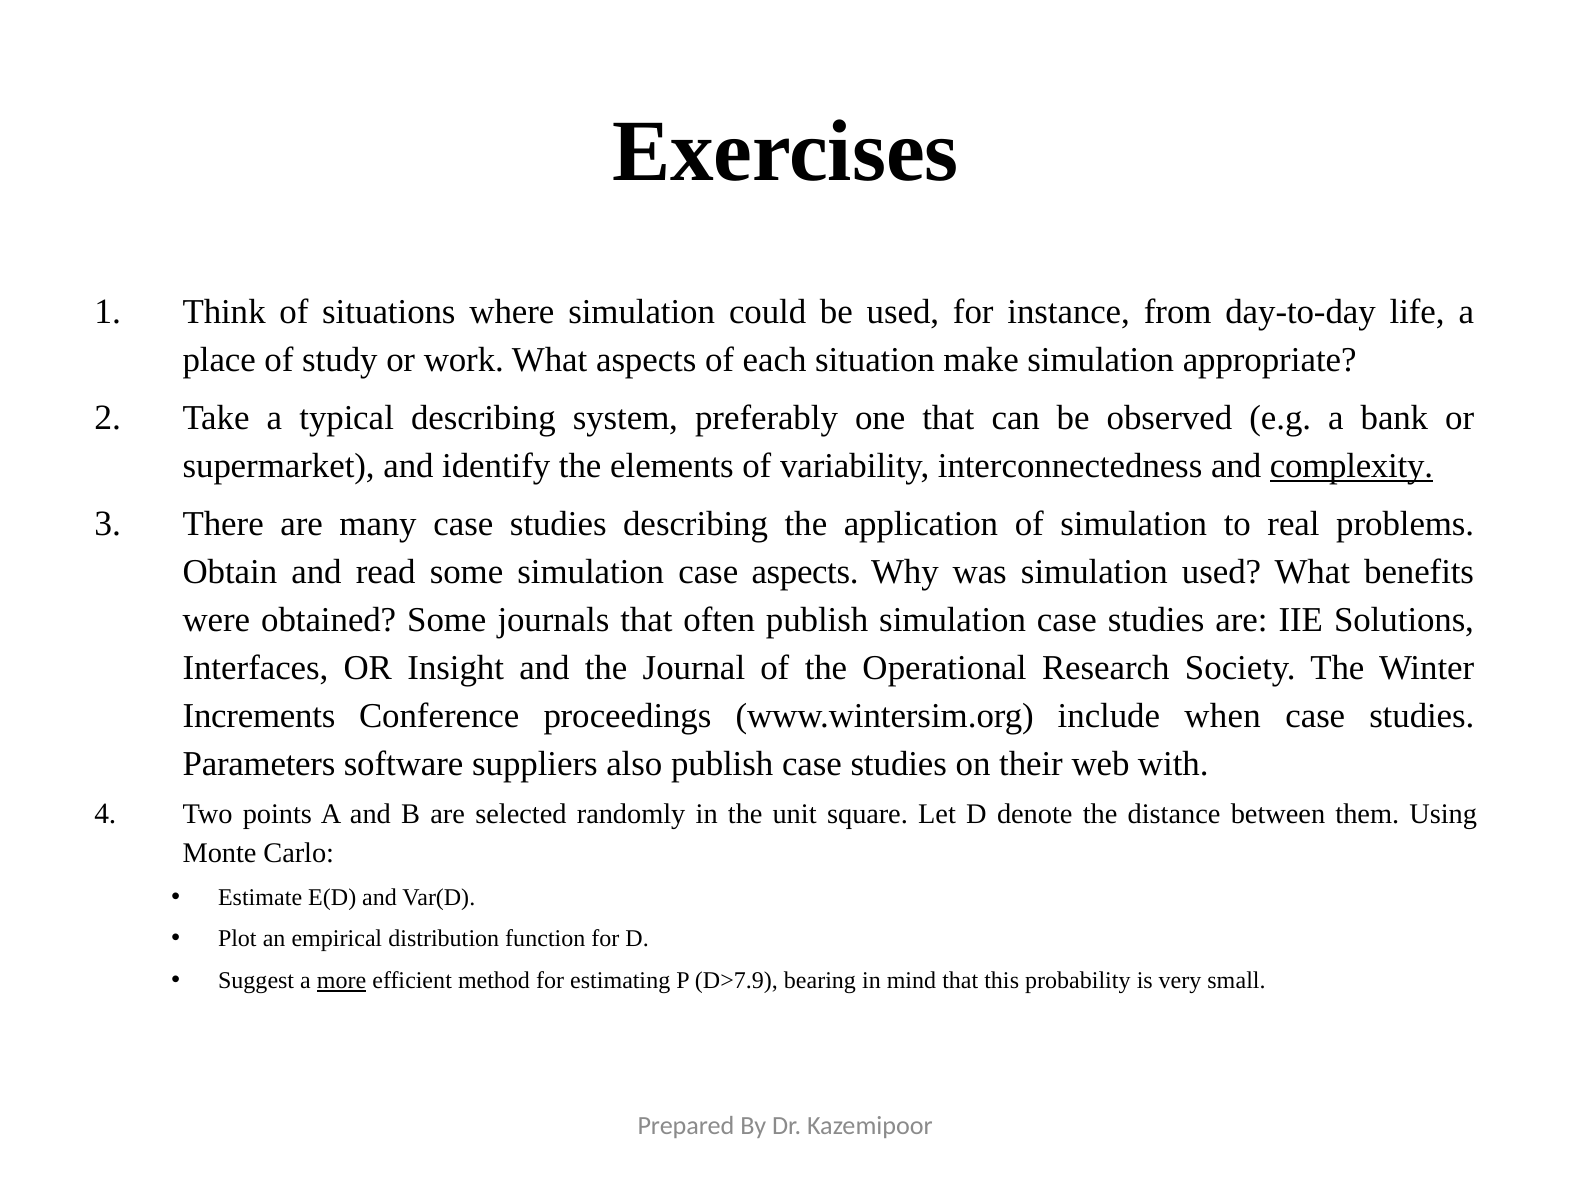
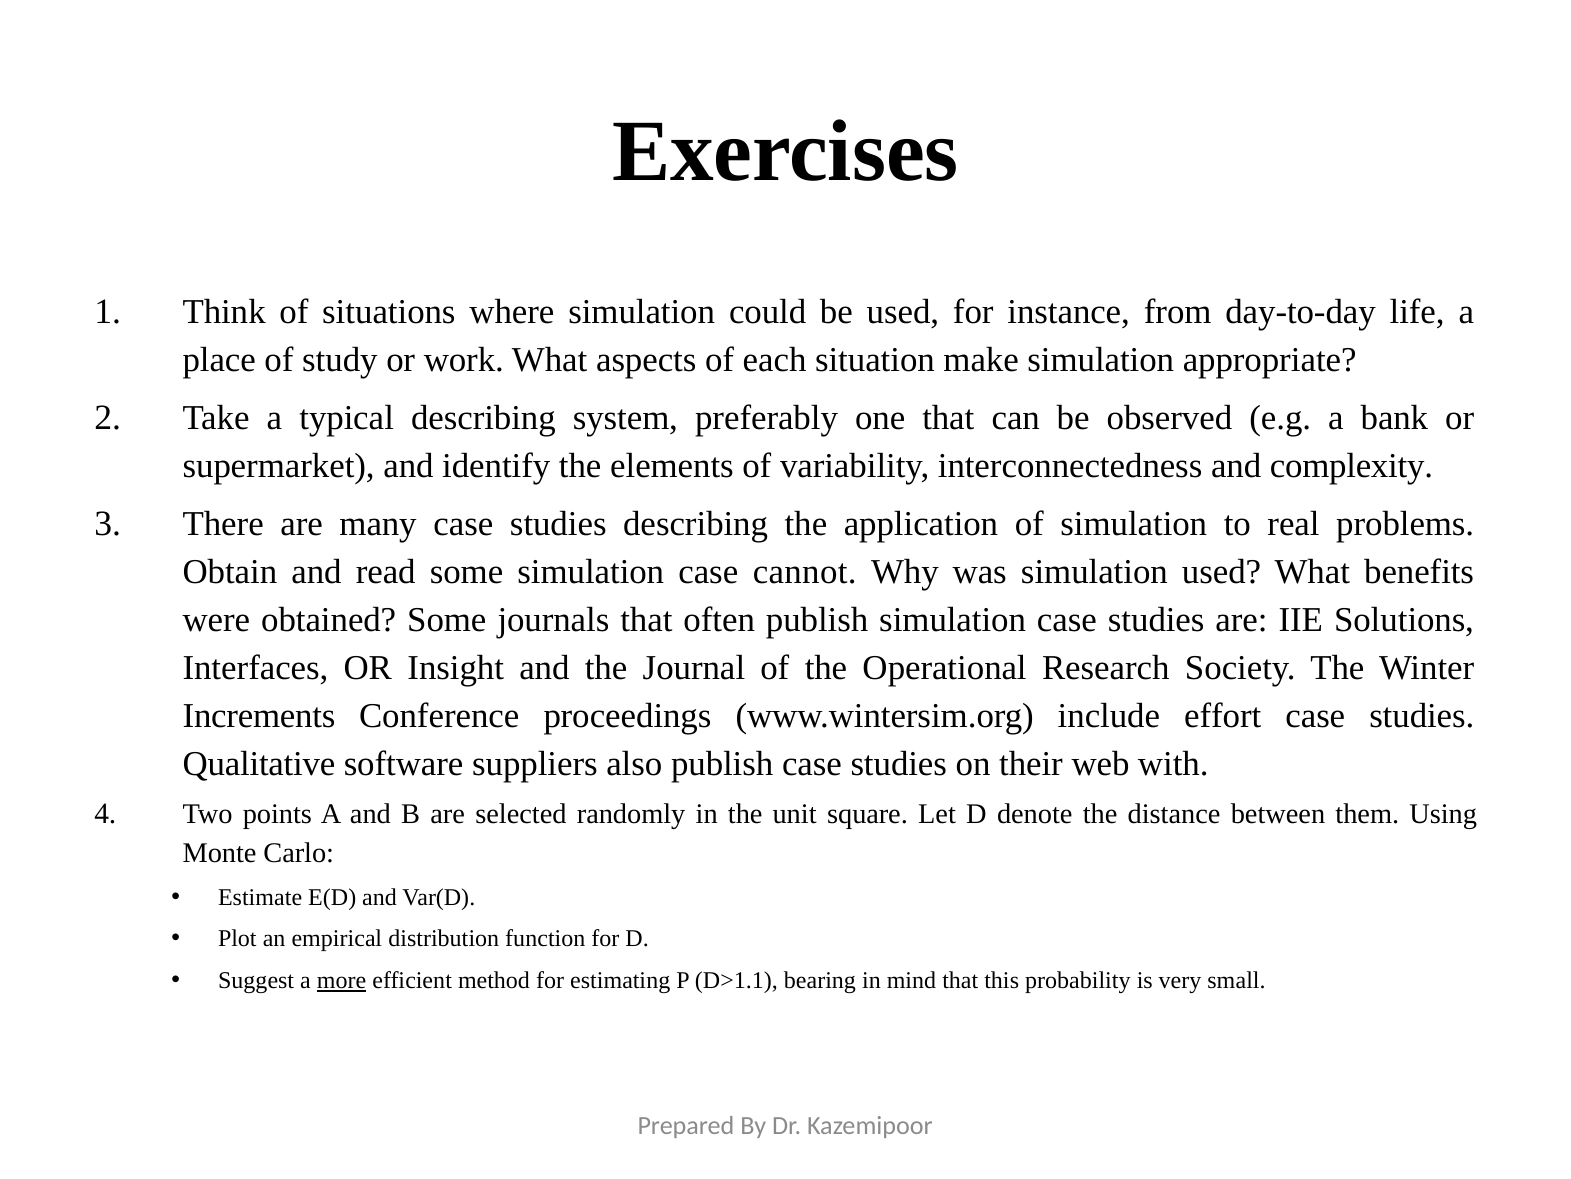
complexity underline: present -> none (1351, 466)
case aspects: aspects -> cannot (805, 572)
when: when -> effort (1223, 715)
Parameters: Parameters -> Qualitative (259, 763)
D>7.9: D>7.9 -> D>1.1 (736, 980)
